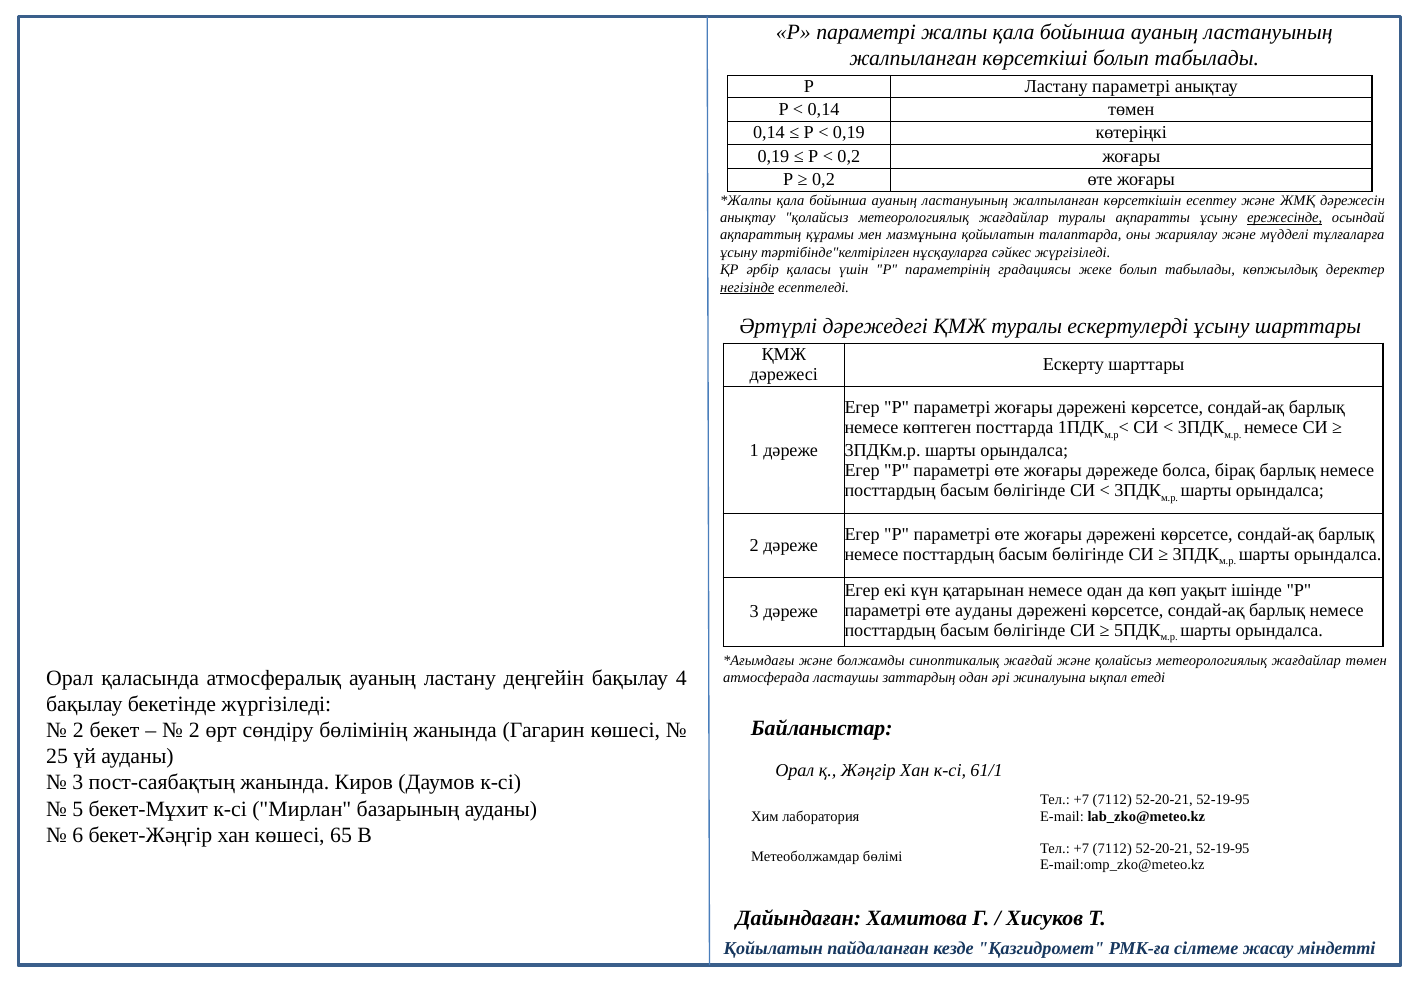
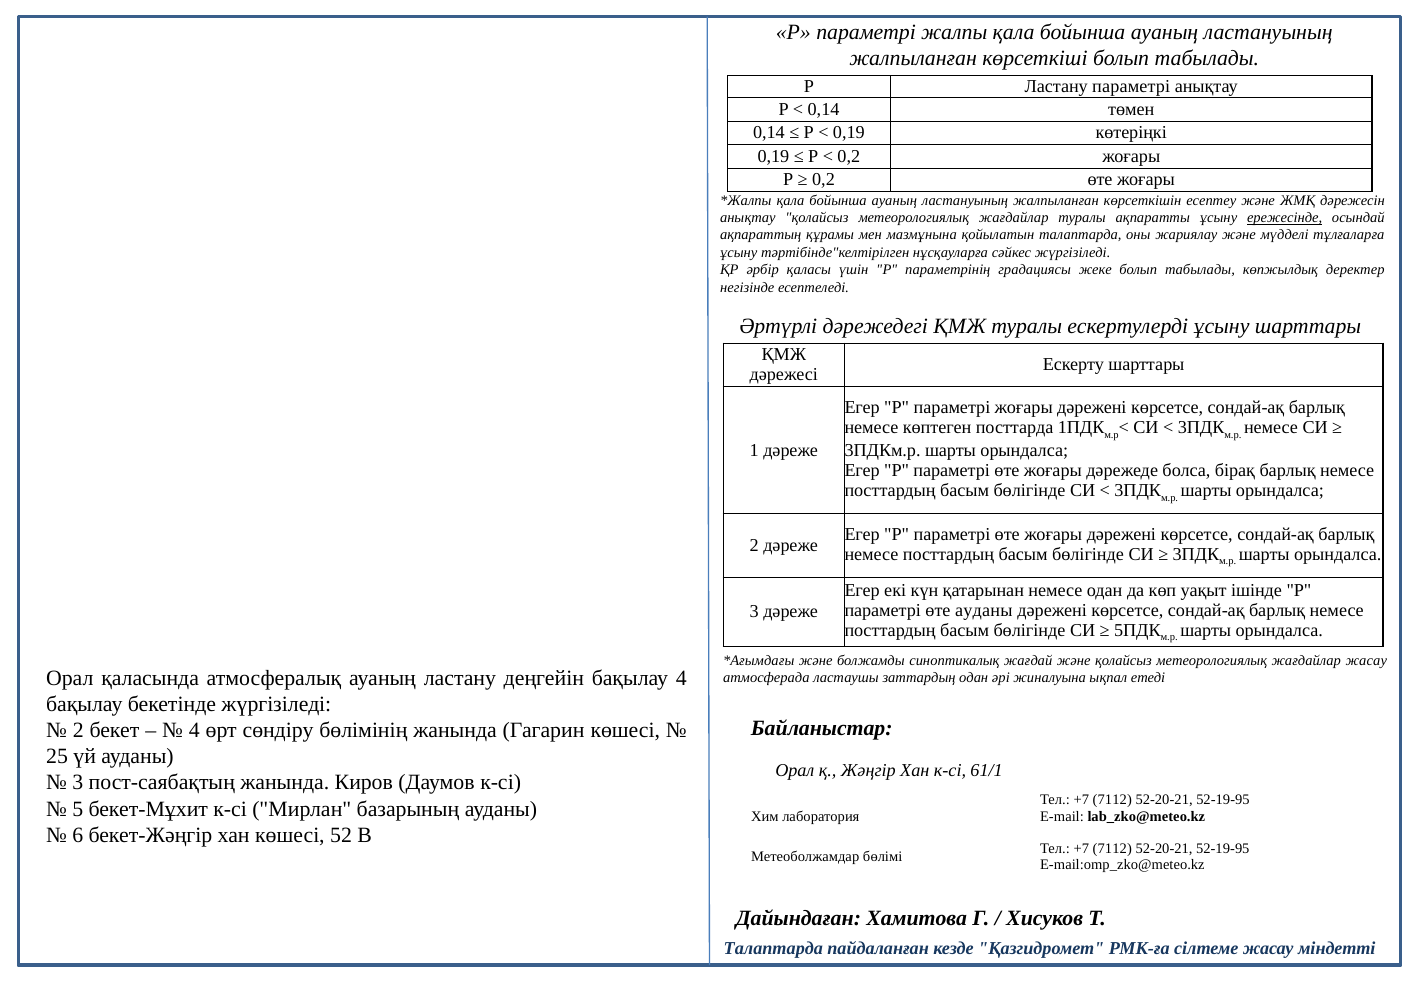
негізінде underline: present -> none (747, 287)
жағдайлар төмен: төмен -> жасау (1366, 661)
2: 2 -> 4 (194, 731)
65: 65 -> 52 (341, 835)
Қойылатын: Қойылатын -> Талаптарда (773, 949)
